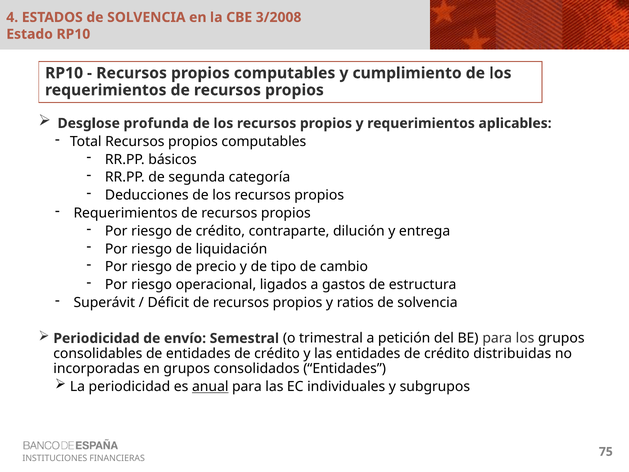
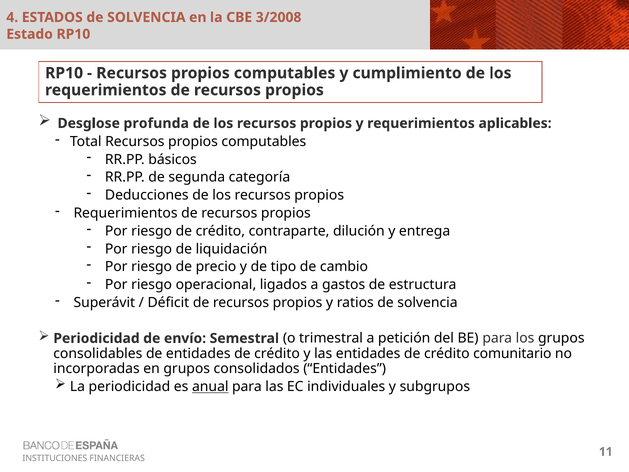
distribuidas: distribuidas -> comunitario (512, 353)
75: 75 -> 11 (606, 452)
